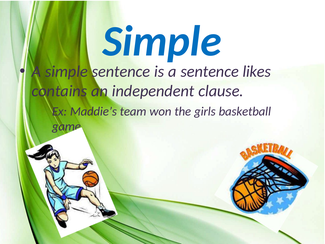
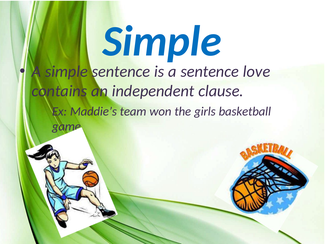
likes: likes -> love (257, 71)
